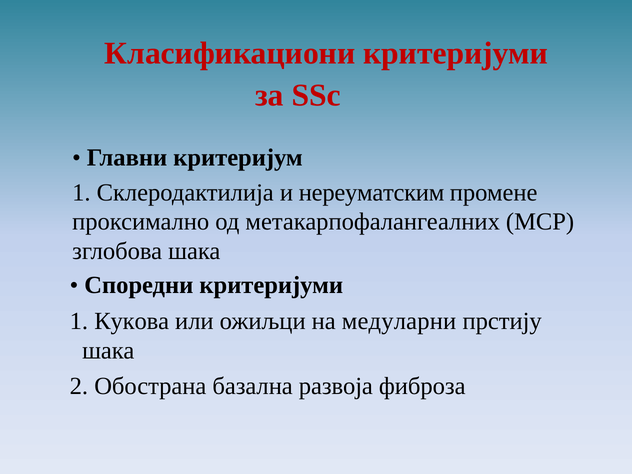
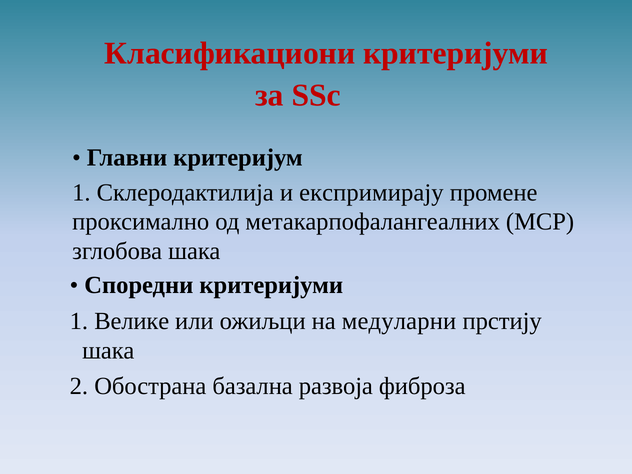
нереуматским: нереуматским -> експримирају (371, 192)
Кукова: Кукова -> Велике (132, 321)
